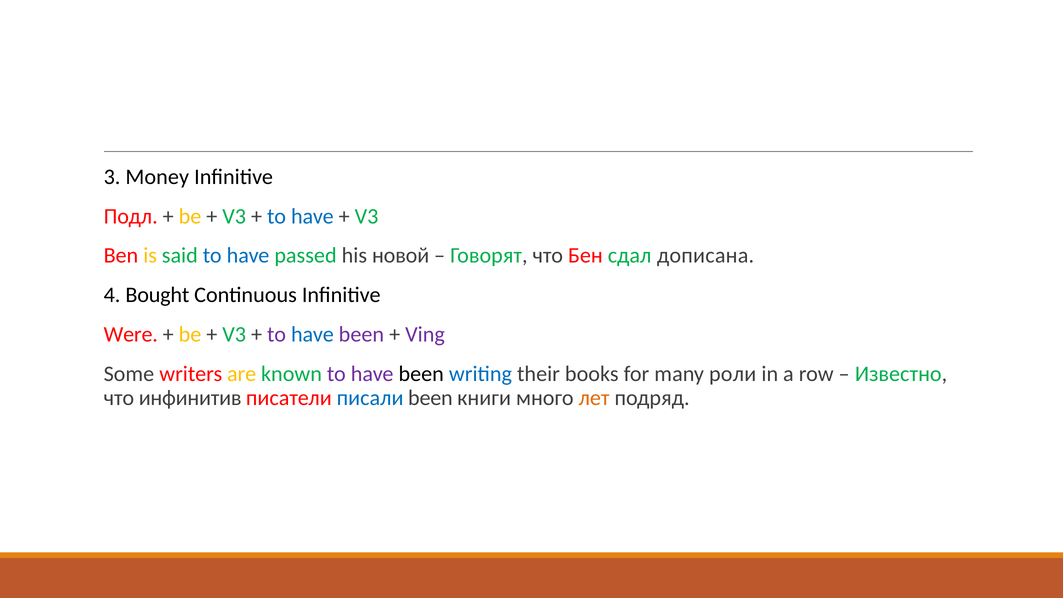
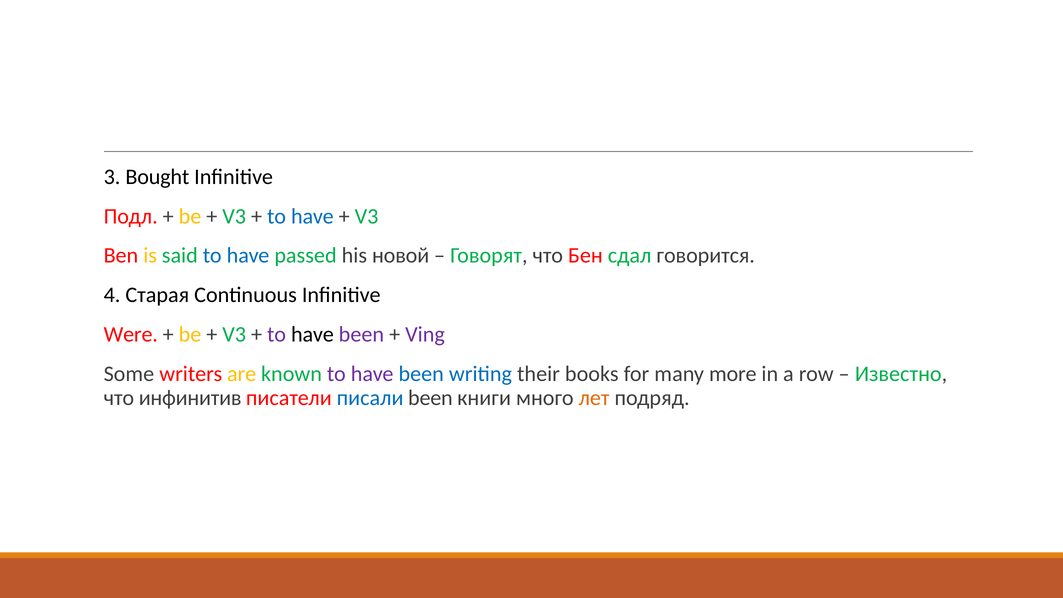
Money: Money -> Bought (157, 177)
дописана: дописана -> говорится (706, 256)
Bought: Bought -> Старая (157, 295)
have colour: blue -> black (312, 334)
been colour: black -> blue (421, 374)
роли: роли -> more (733, 374)
